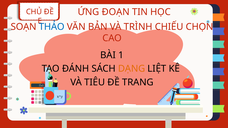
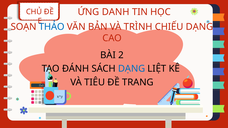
ĐOẠN: ĐOẠN -> DANH (116, 12)
CHIẾU CHỌN: CHỌN -> DẠNG (199, 27)
1: 1 -> 2 (121, 55)
DẠNG colour: orange -> blue (132, 69)
